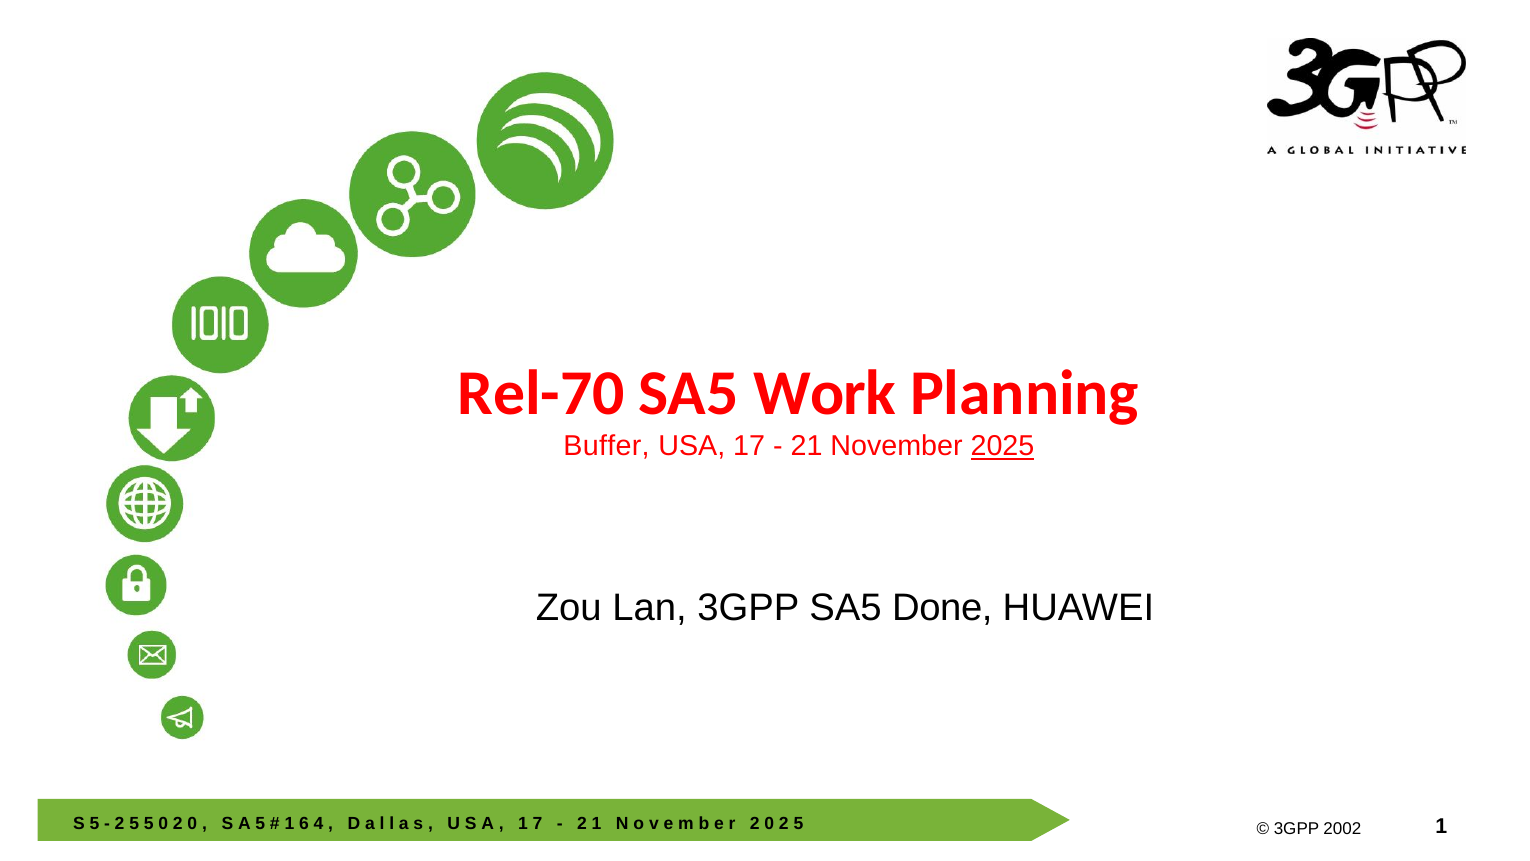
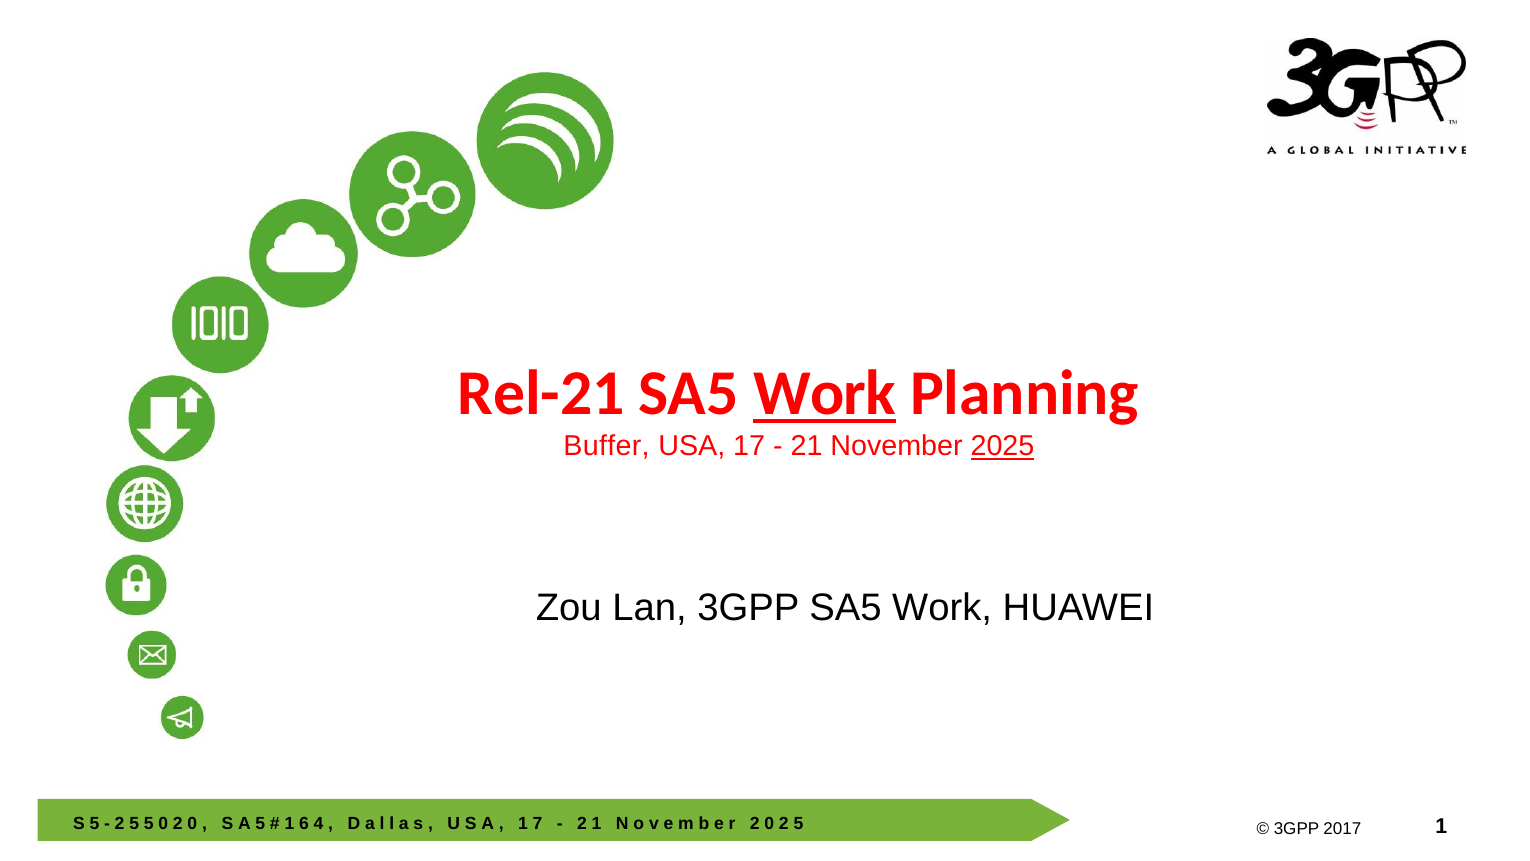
Rel-70: Rel-70 -> Rel-21 (541, 393)
Work underline: none -> present (825, 393)
3GPP SA5 Done: Done -> Work (942, 608)
2002: 2002 -> 2017 (1342, 828)
